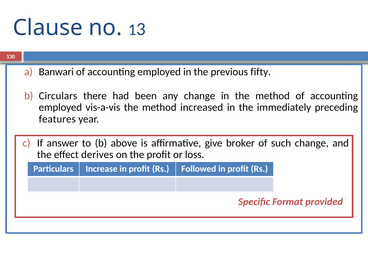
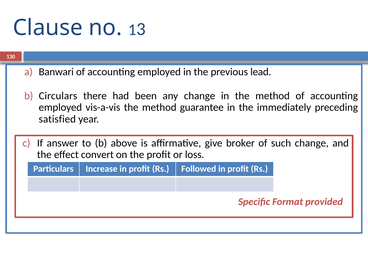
fifty: fifty -> lead (261, 72)
increased: increased -> guarantee (202, 107)
features: features -> satisfied (57, 119)
derives: derives -> convert (97, 155)
